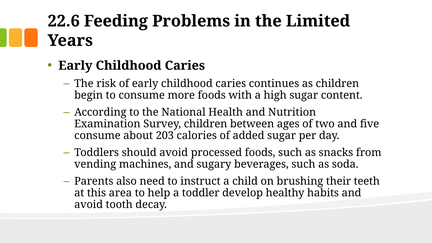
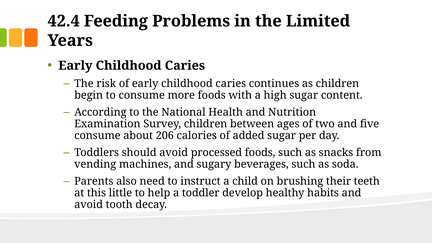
22.6: 22.6 -> 42.4 (64, 21)
203: 203 -> 206 (165, 136)
area: area -> little (120, 193)
